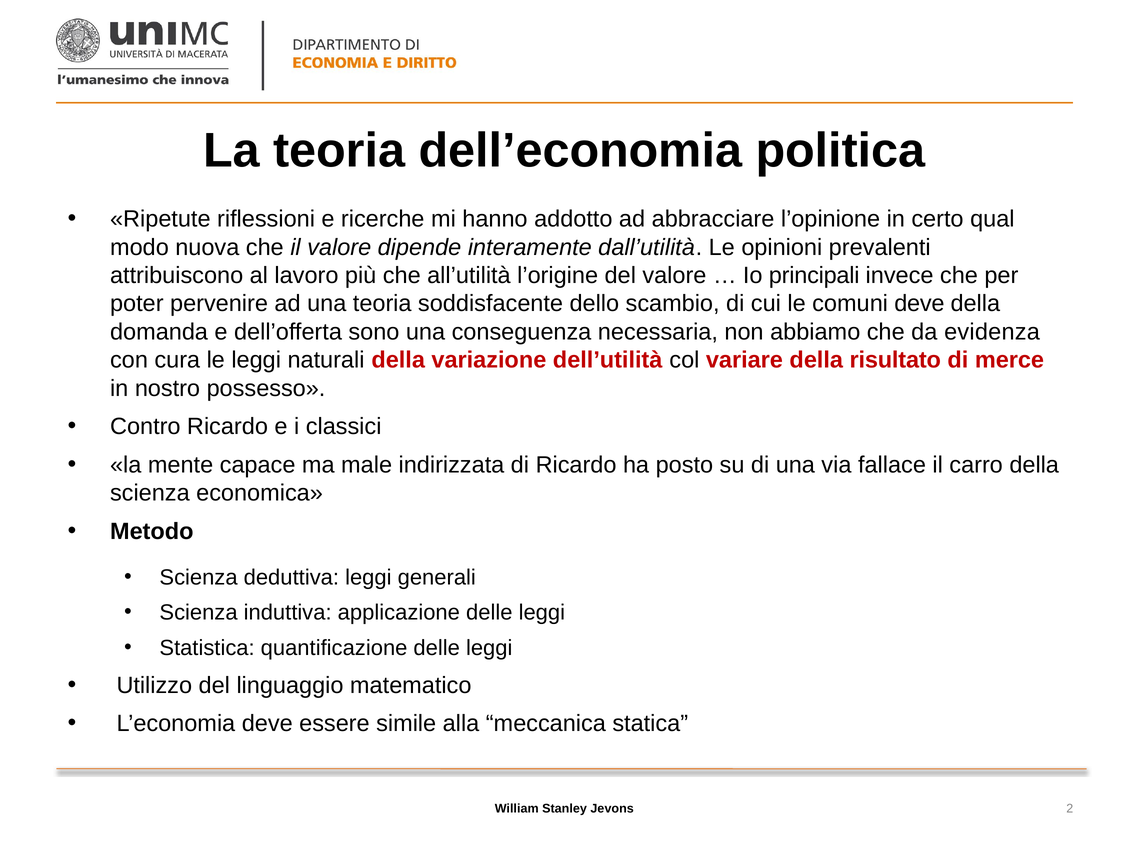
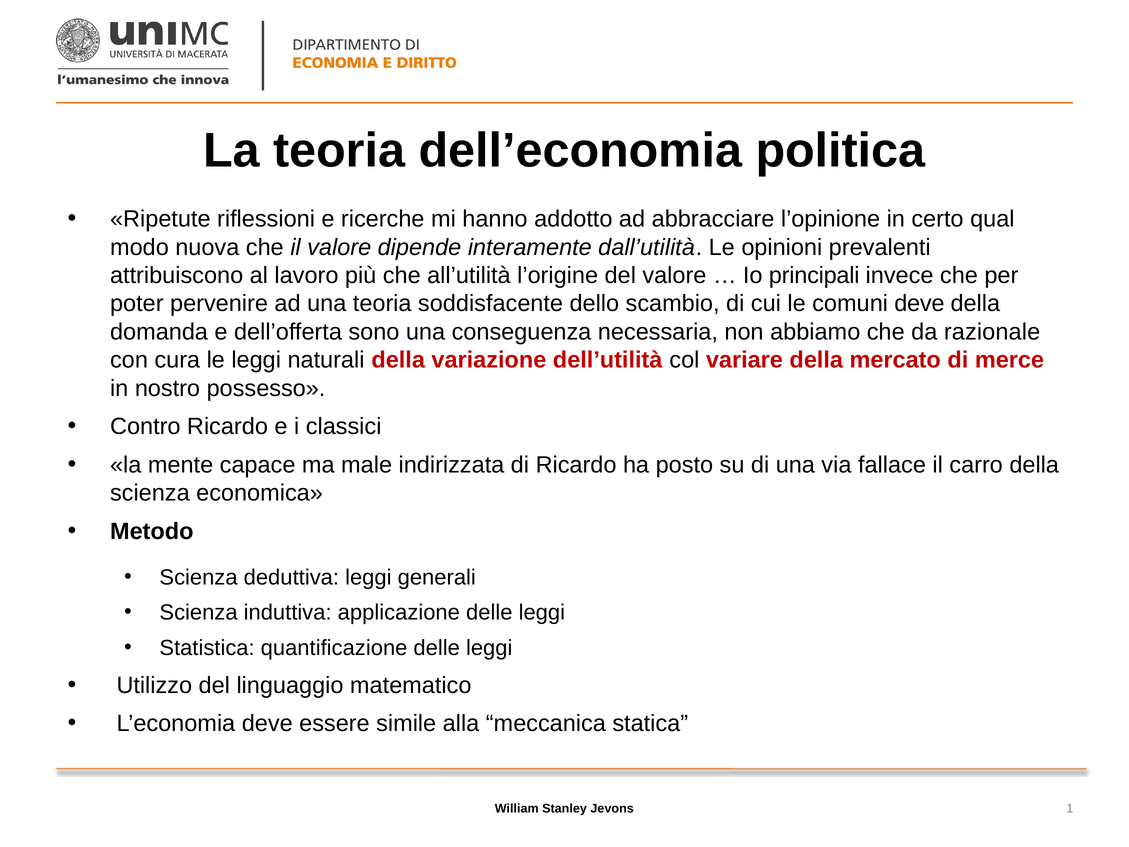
evidenza: evidenza -> razionale (992, 332)
risultato: risultato -> mercato (895, 360)
2: 2 -> 1 (1070, 808)
